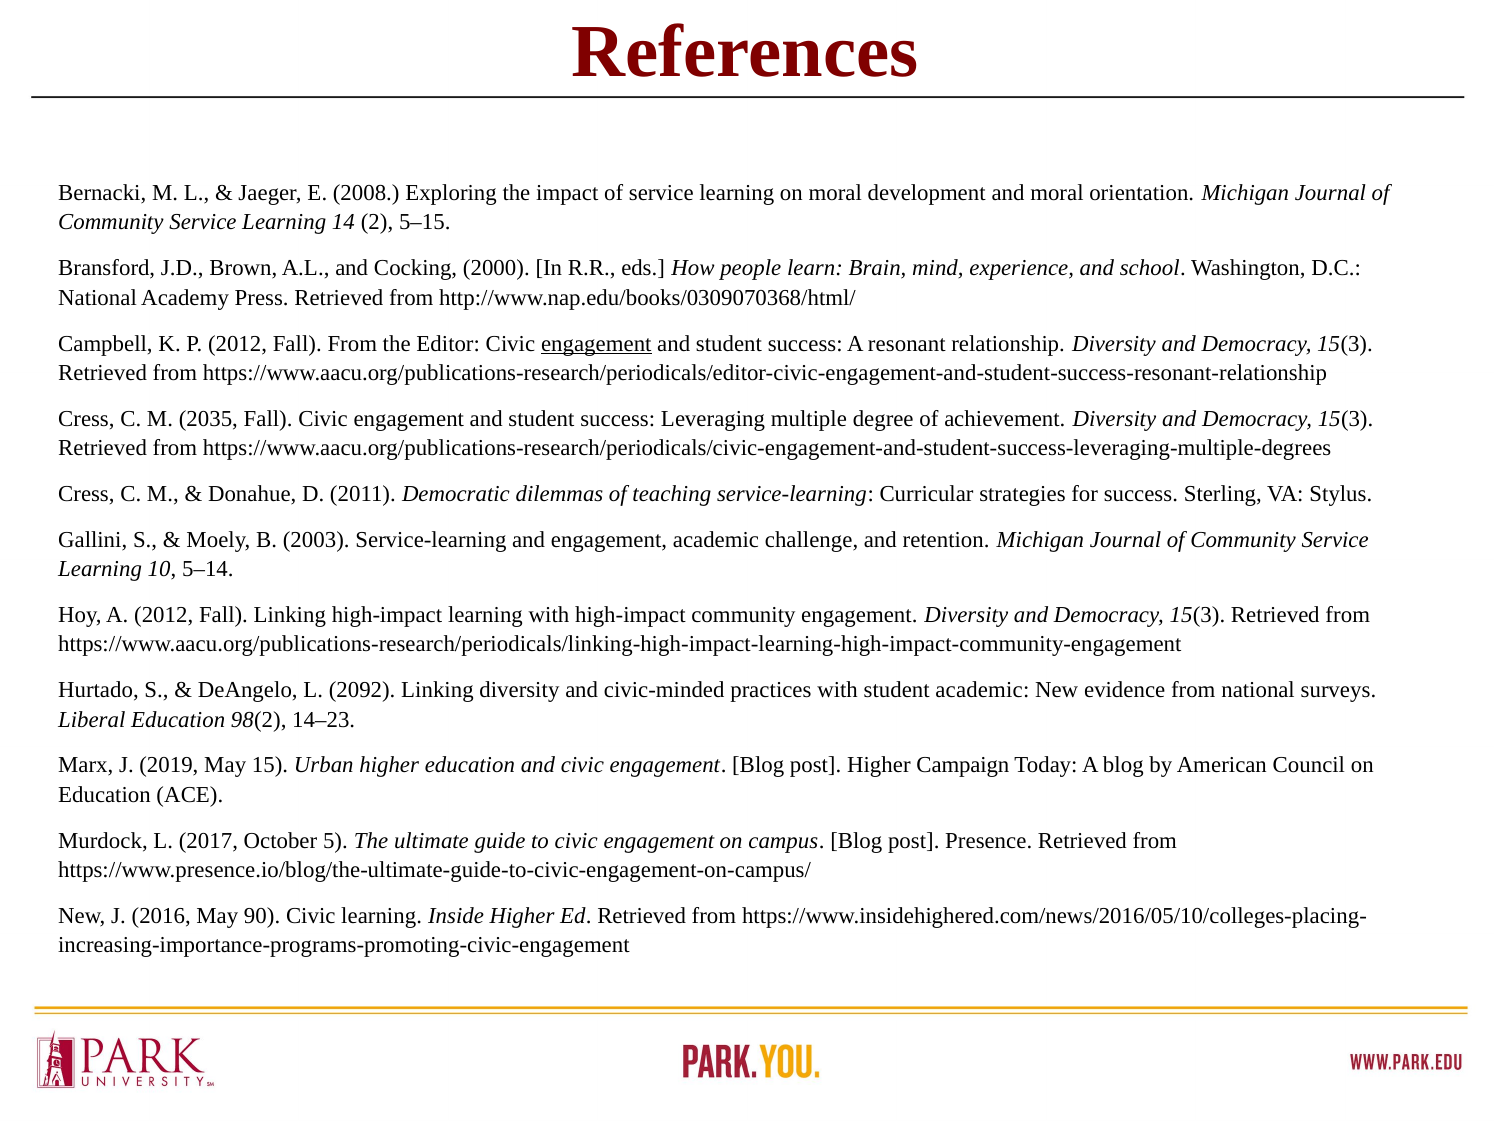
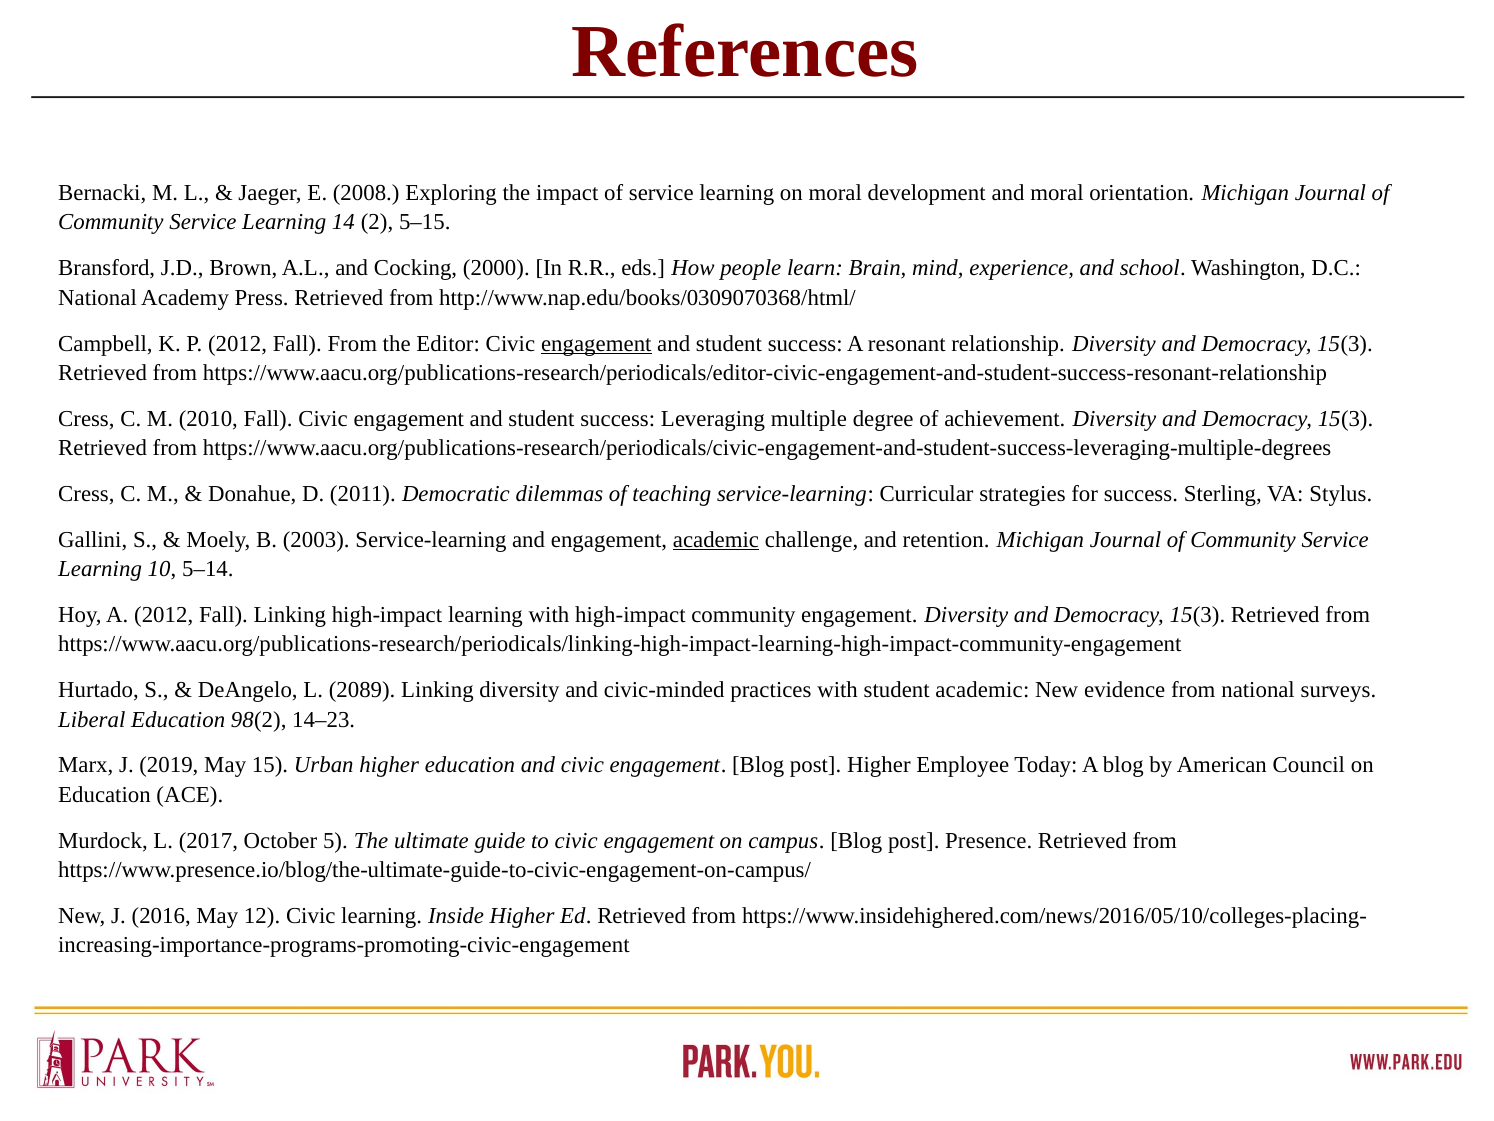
2035: 2035 -> 2010 (208, 418)
academic underline: none -> present (716, 540)
2092: 2092 -> 2089 (362, 690)
Campaign: Campaign -> Employee (963, 765)
90: 90 -> 12 (262, 915)
